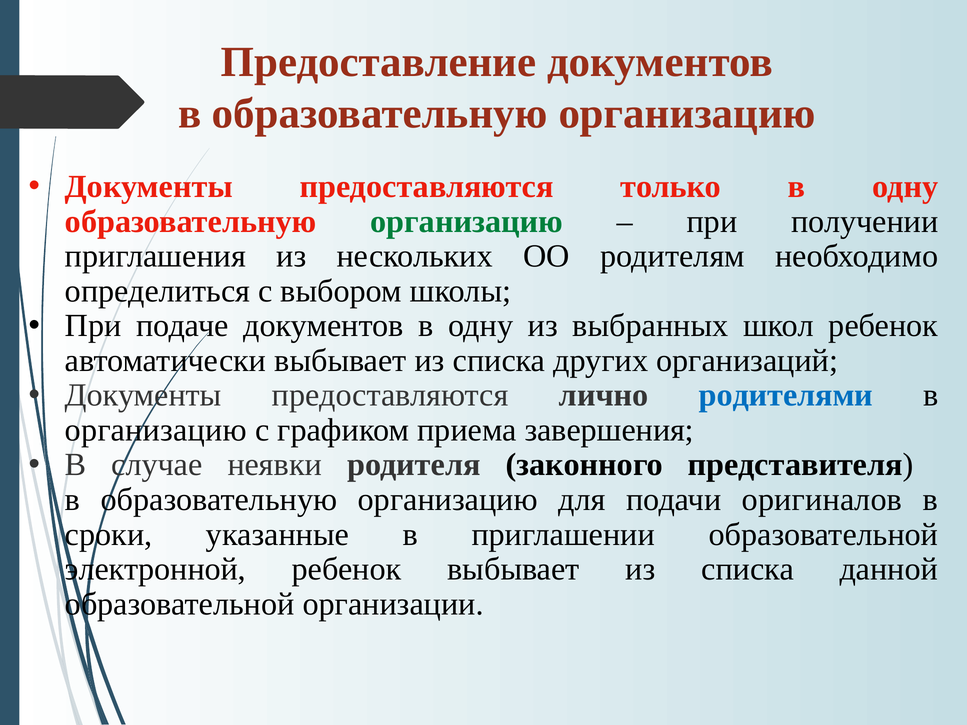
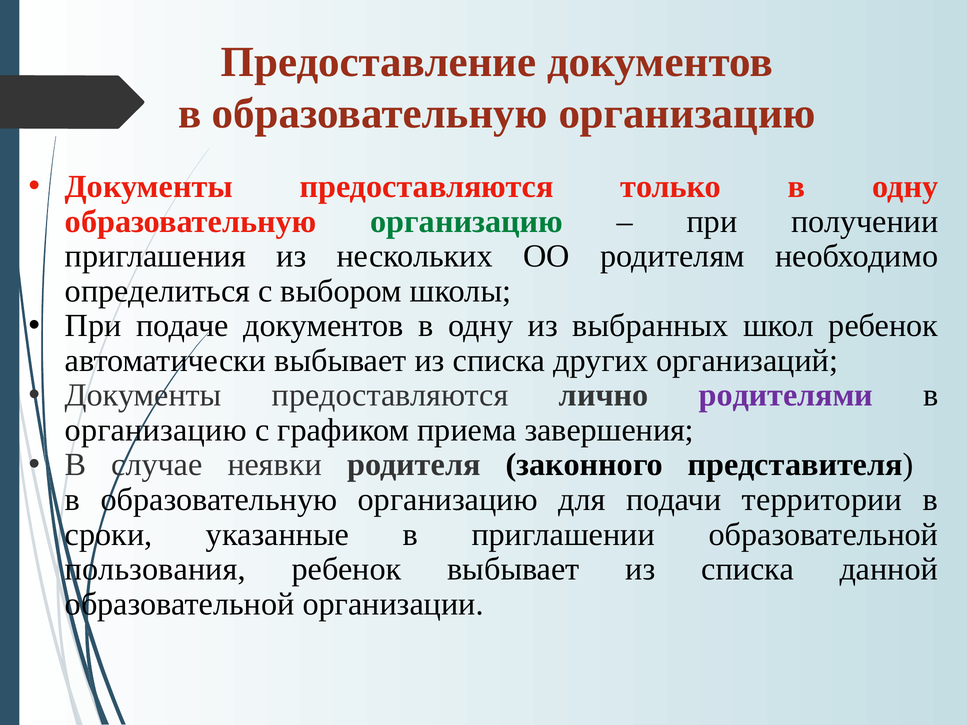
родителями colour: blue -> purple (786, 395)
оригиналов: оригиналов -> территории (822, 500)
электронной: электронной -> пользования (155, 569)
